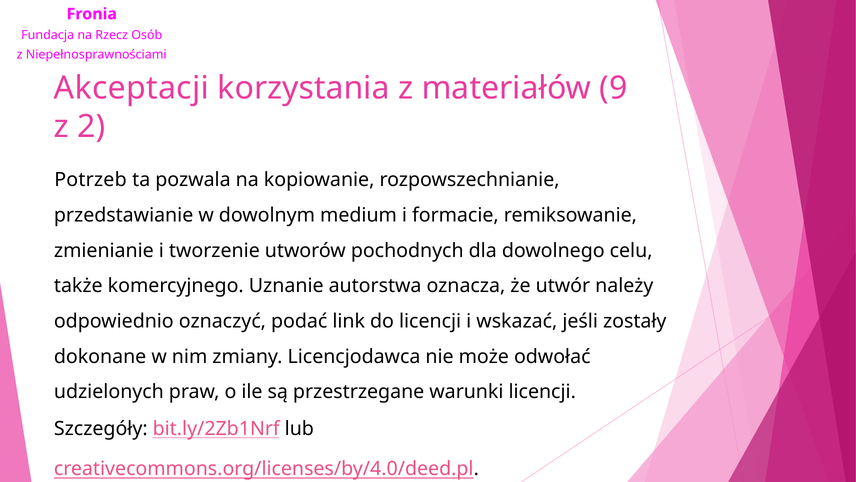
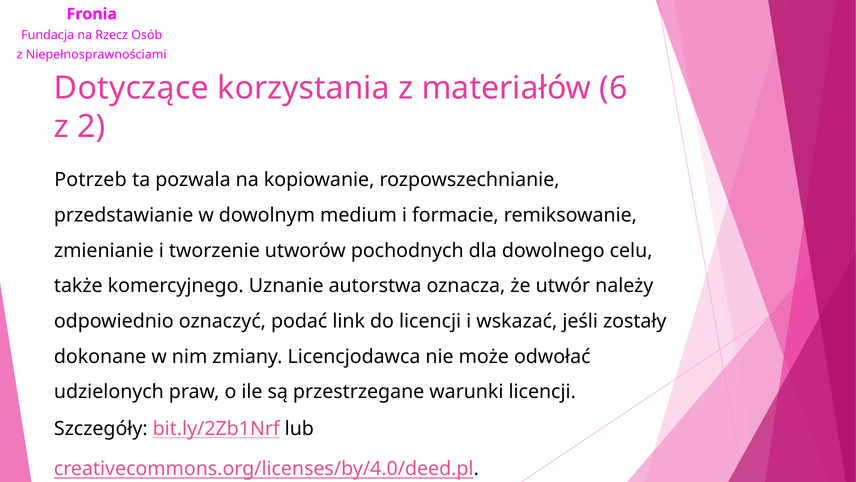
Akceptacji: Akceptacji -> Dotyczące (131, 88)
9: 9 -> 6 (613, 88)
